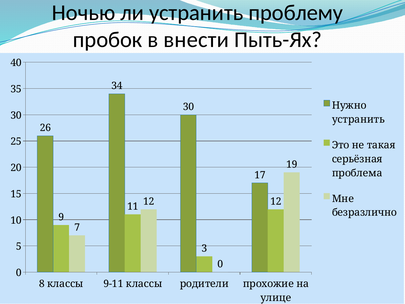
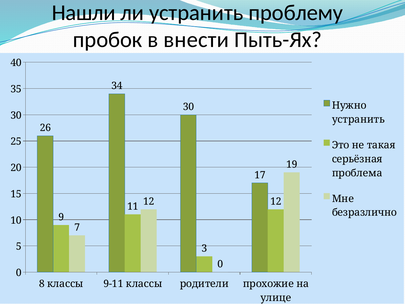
Ночью: Ночью -> Нашли (84, 13)
